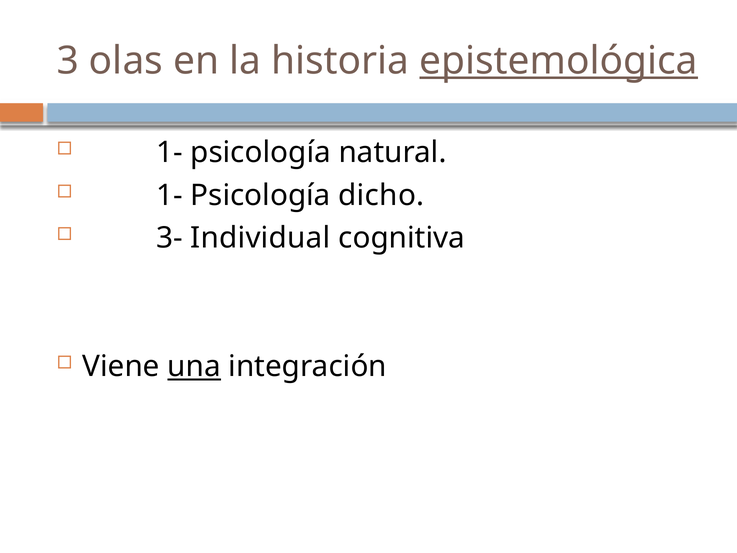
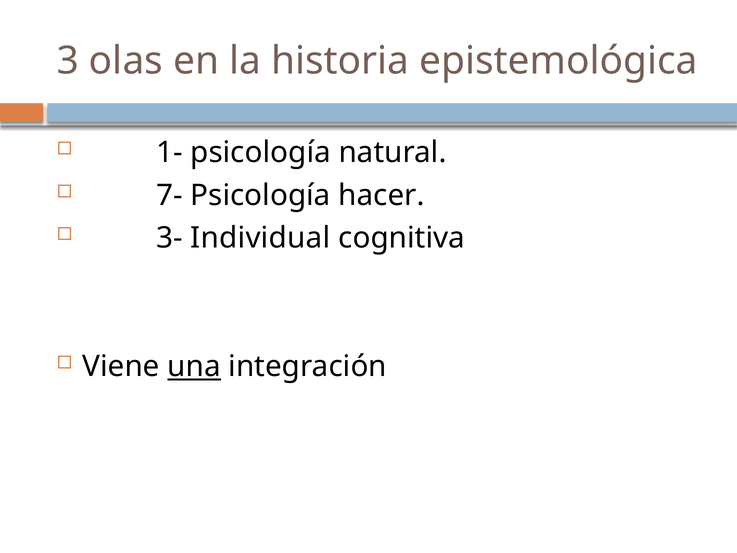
epistemológica underline: present -> none (559, 61)
1-: 1- -> 7- (169, 195)
dicho: dicho -> hacer (381, 195)
